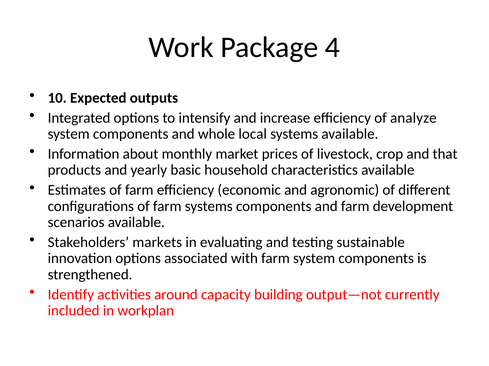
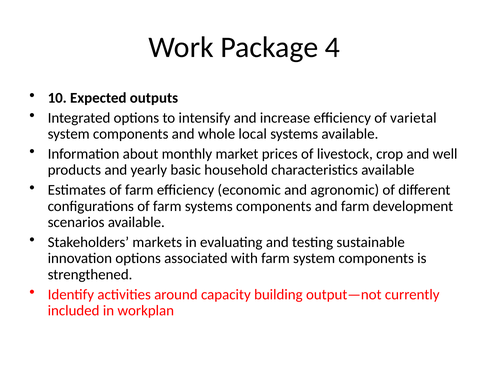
analyze: analyze -> varietal (413, 118)
that: that -> well (445, 154)
